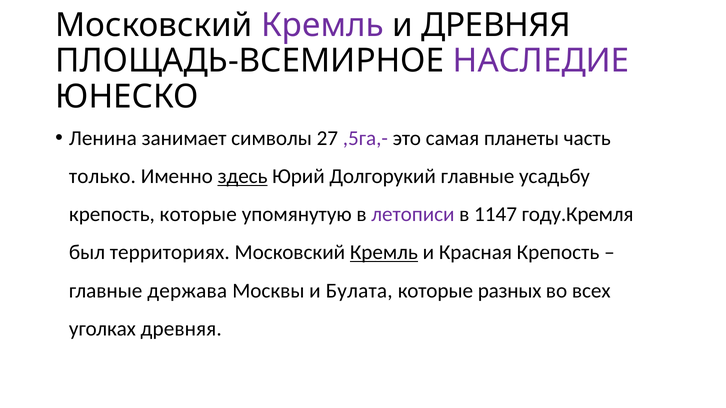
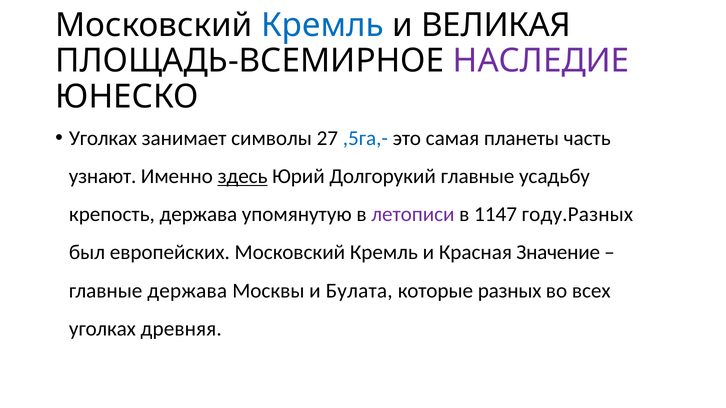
Кремль colour: purple -> blue (322, 25)
и ДРЕВНЯЯ: ДРЕВНЯЯ -> ВЕЛИКАЯ (496, 25)
Ленина: Ленина -> Уголках (103, 138)
,5га,- colour: purple -> blue (365, 138)
только: только -> узнают (103, 176)
крепость которые: которые -> держава (198, 215)
году.Кремля: году.Кремля -> году.Разных (577, 215)
территориях: территориях -> европейских (170, 253)
Кремль underline: present -> none (384, 253)
Красная Крепость: Крепость -> Значение (558, 253)
